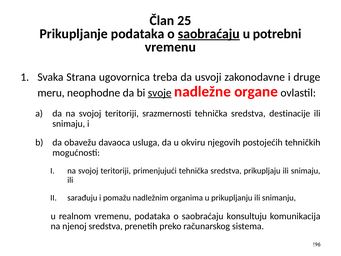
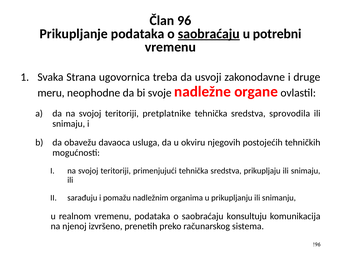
25: 25 -> 96 (184, 21)
svoje underline: present -> none (160, 93)
srazmernosti: srazmernosti -> pretplatnike (167, 113)
destinacije: destinacije -> sprovodila (290, 113)
njenoj sredstva: sredstva -> izvršeno (106, 226)
